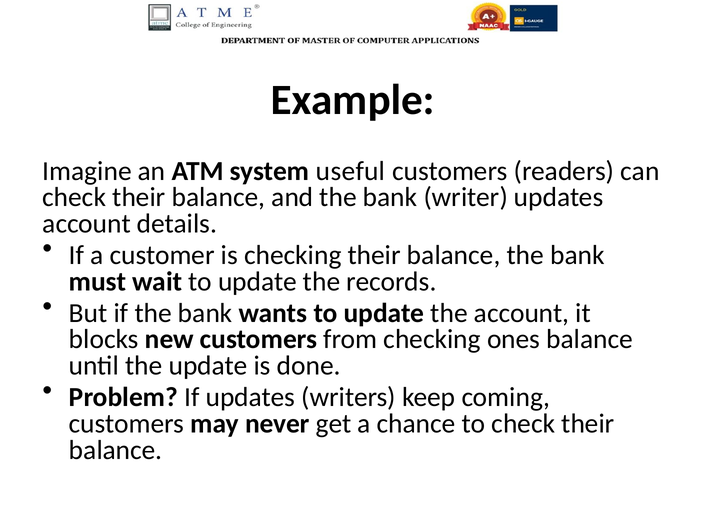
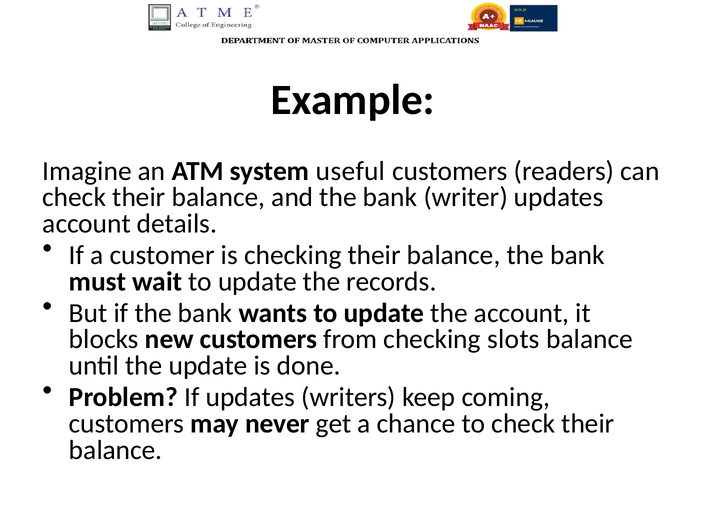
ones: ones -> slots (513, 340)
